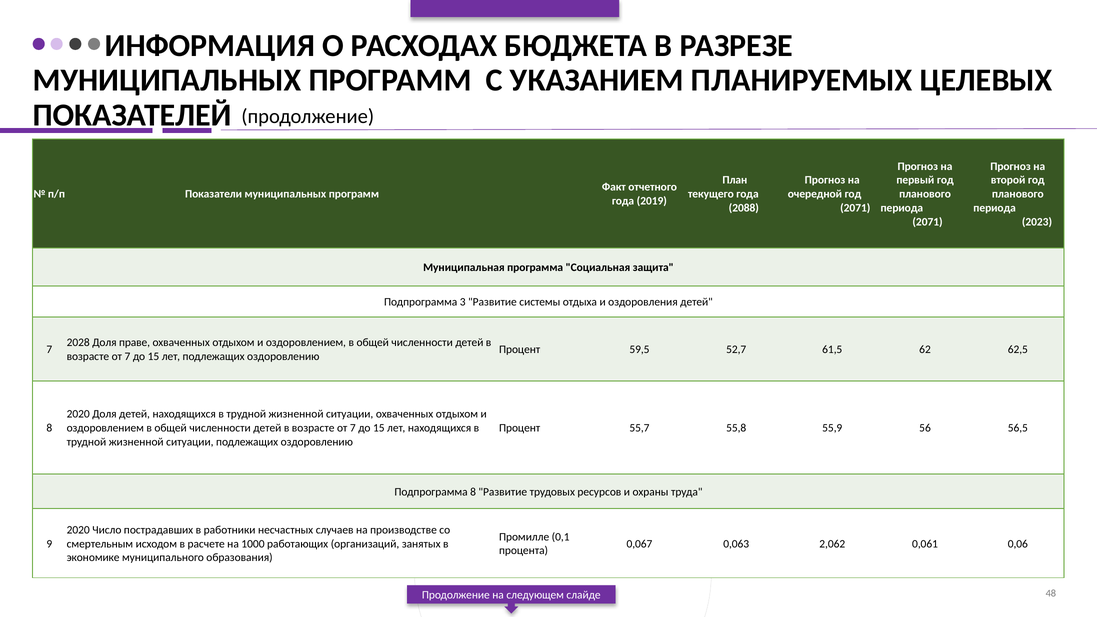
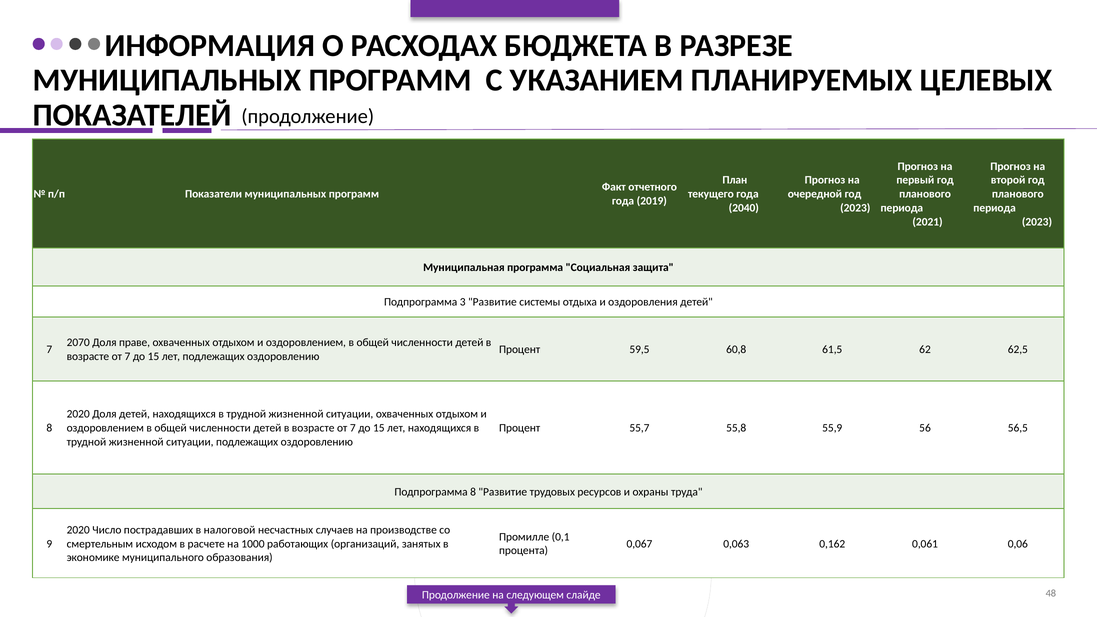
2088: 2088 -> 2040 (744, 208)
2071: 2071 -> 2023 (855, 208)
2071: 2071 -> 2021 (928, 222)
2028: 2028 -> 2070 (78, 342)
52,7: 52,7 -> 60,8 (736, 349)
работники: работники -> налоговой (230, 530)
2,062: 2,062 -> 0,162 (832, 544)
